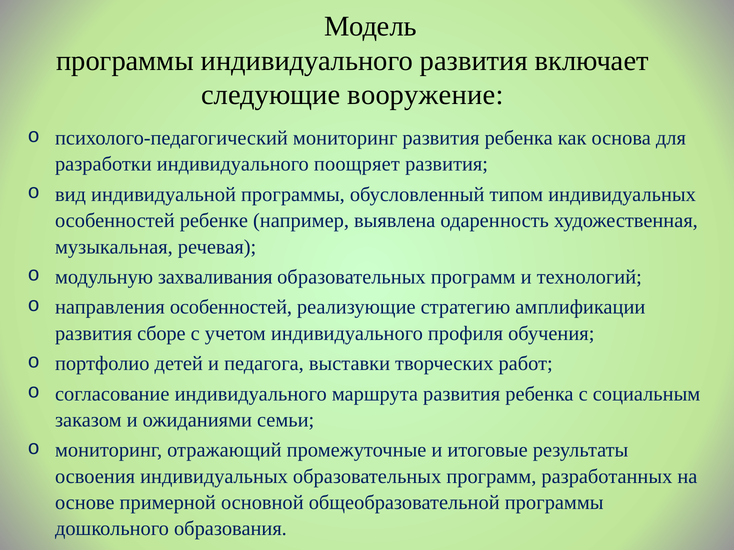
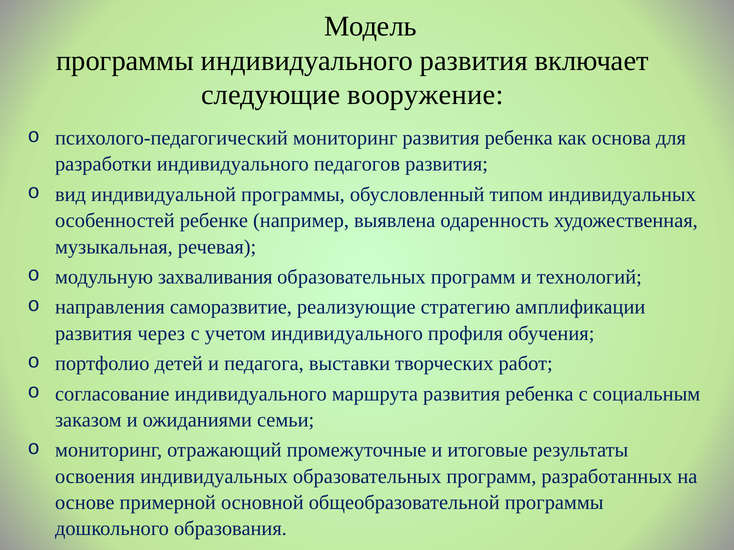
поощряет: поощряет -> педагогов (357, 164)
направления особенностей: особенностей -> саморазвитие (231, 308)
сборе: сборе -> через (161, 334)
